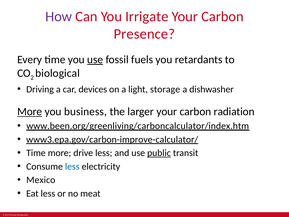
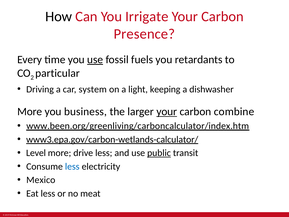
How colour: purple -> black (59, 16)
biological: biological -> particular (58, 73)
devices: devices -> system (93, 89)
storage: storage -> keeping (165, 89)
More underline: present -> none (30, 111)
your underline: none -> present (167, 111)
radiation: radiation -> combine (234, 111)
www3.epa.gov/carbon-improve-calculator/: www3.epa.gov/carbon-improve-calculator/ -> www3.epa.gov/carbon-wetlands-calculator/ (112, 139)
Time: Time -> Level (36, 153)
